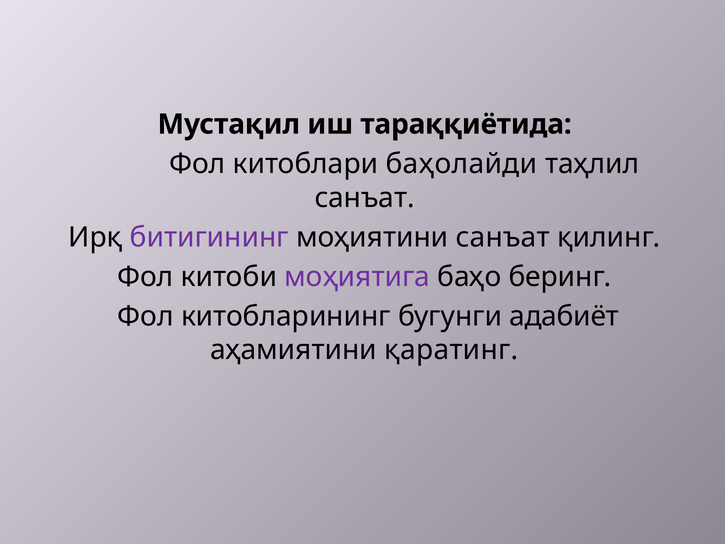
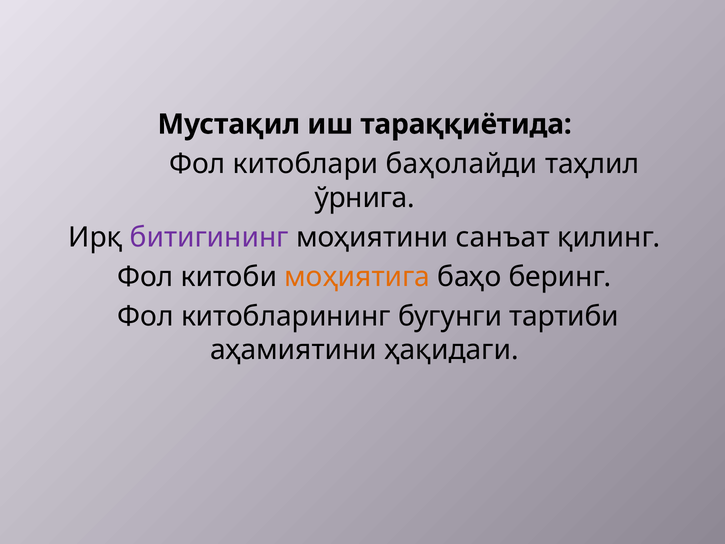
санъат: санъат -> ўрнига (365, 198)
моҳиятига colour: purple -> orange (357, 277)
адабиёт: адабиёт -> тартиби (564, 316)
қаратинг: қаратинг -> ҳақидаги (451, 350)
